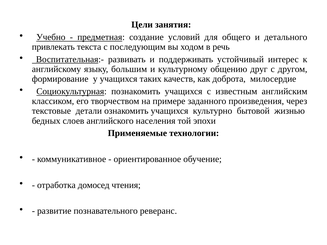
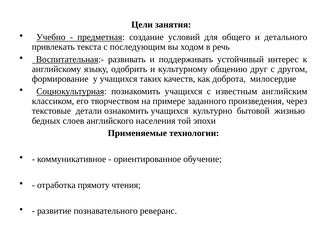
большим: большим -> одобрить (129, 69)
домосед: домосед -> прямоту (94, 185)
